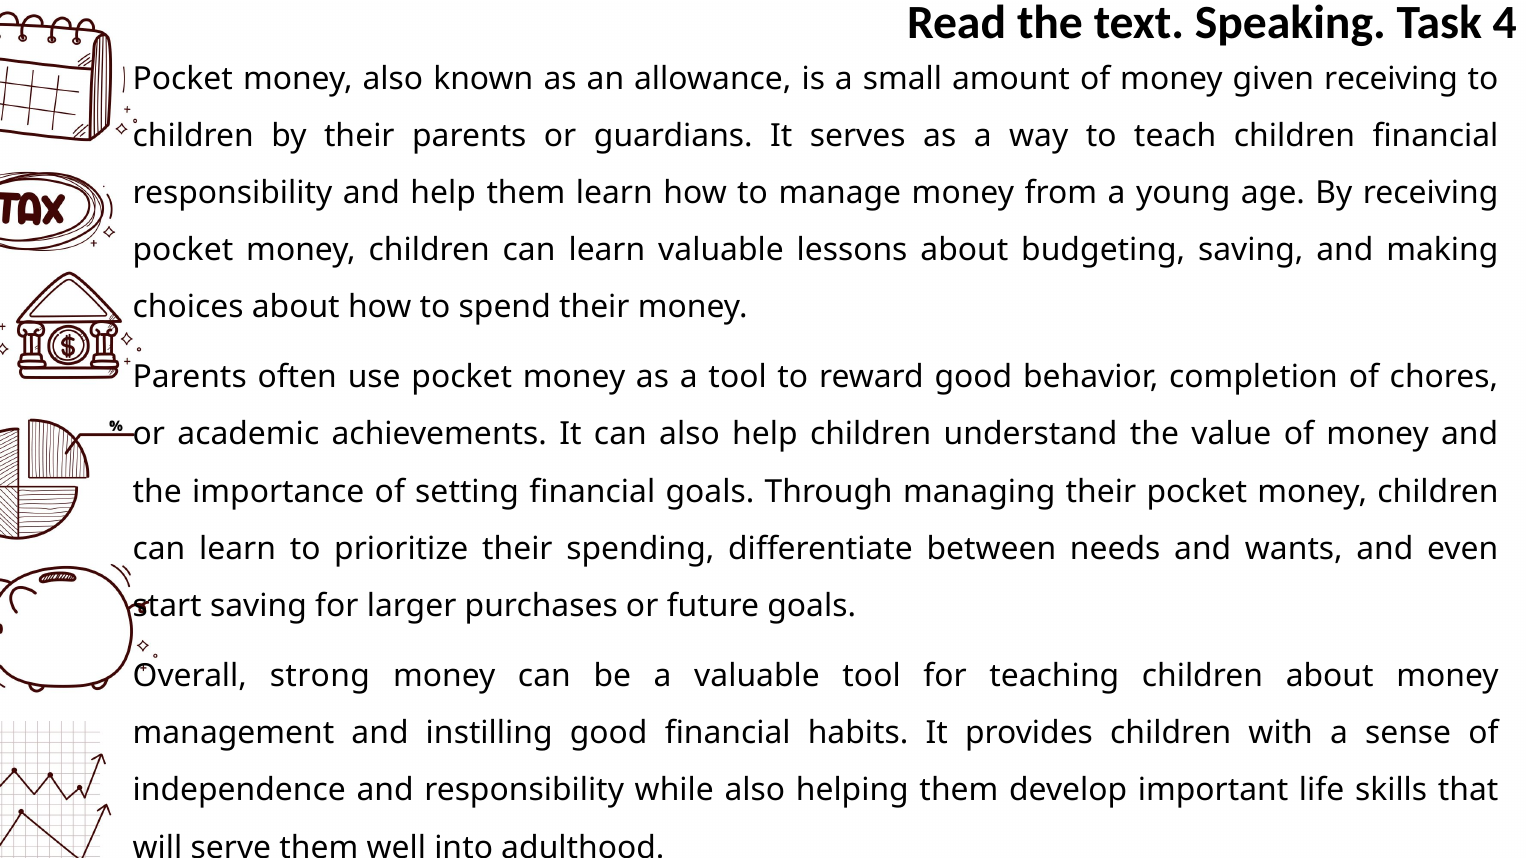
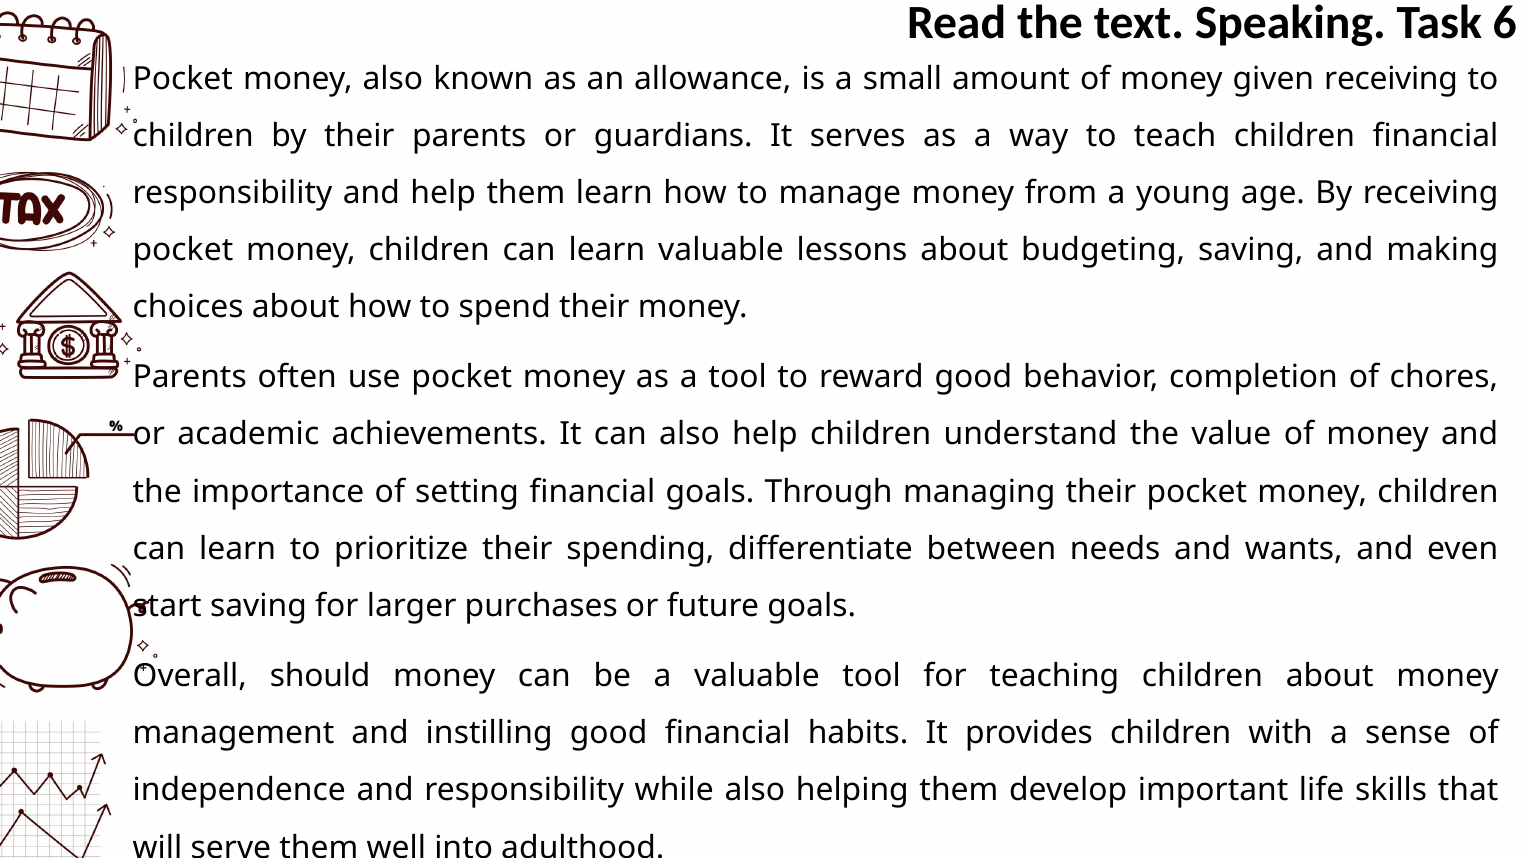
4: 4 -> 6 (1505, 22)
strong: strong -> should (320, 676)
